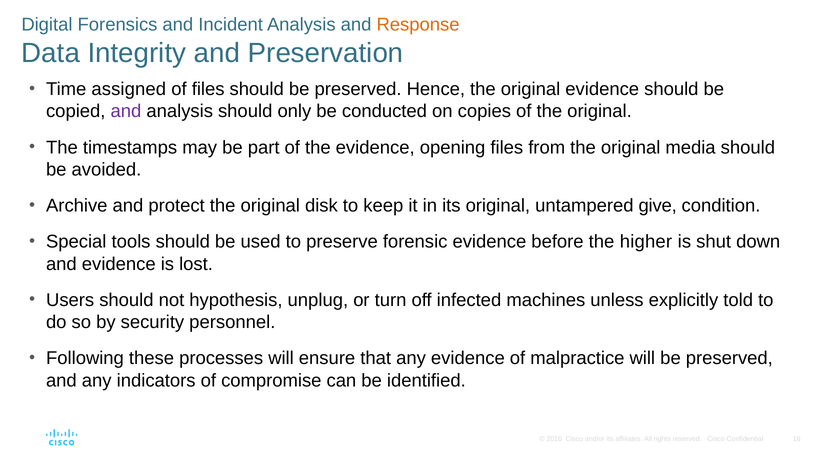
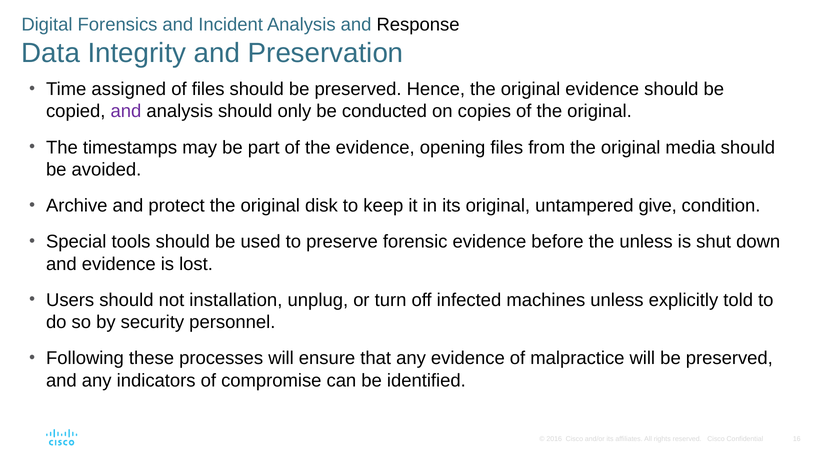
Response colour: orange -> black (418, 25)
the higher: higher -> unless (646, 242)
hypothesis: hypothesis -> installation (236, 300)
